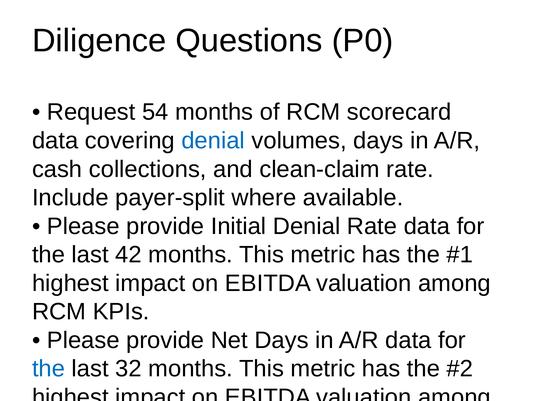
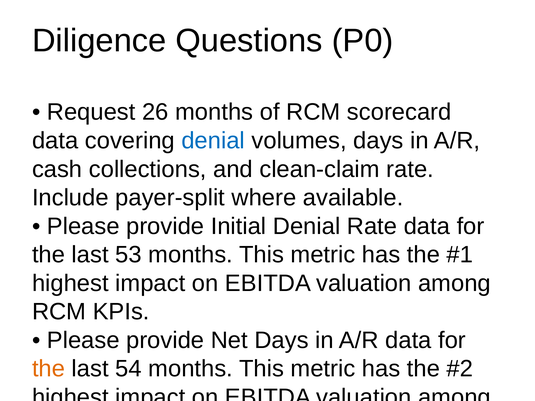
54: 54 -> 26 (155, 112)
42: 42 -> 53 (128, 255)
the colour: blue -> orange (49, 369)
32: 32 -> 54 (128, 369)
